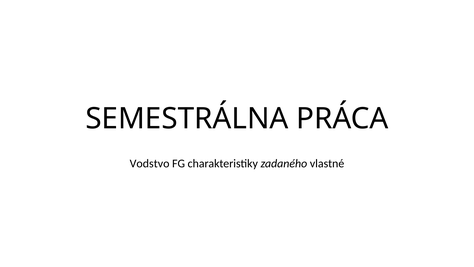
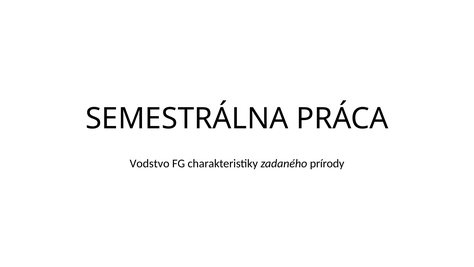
vlastné: vlastné -> prírody (327, 163)
